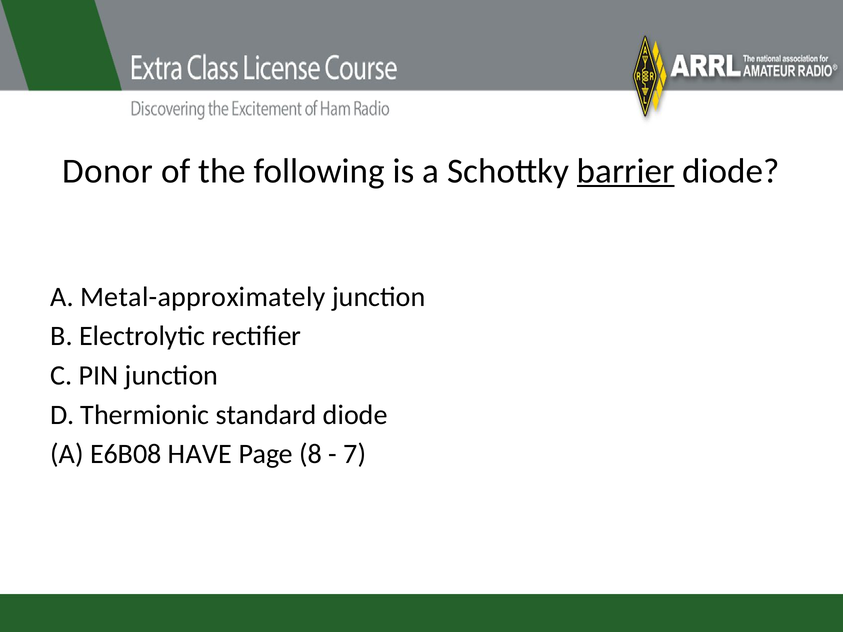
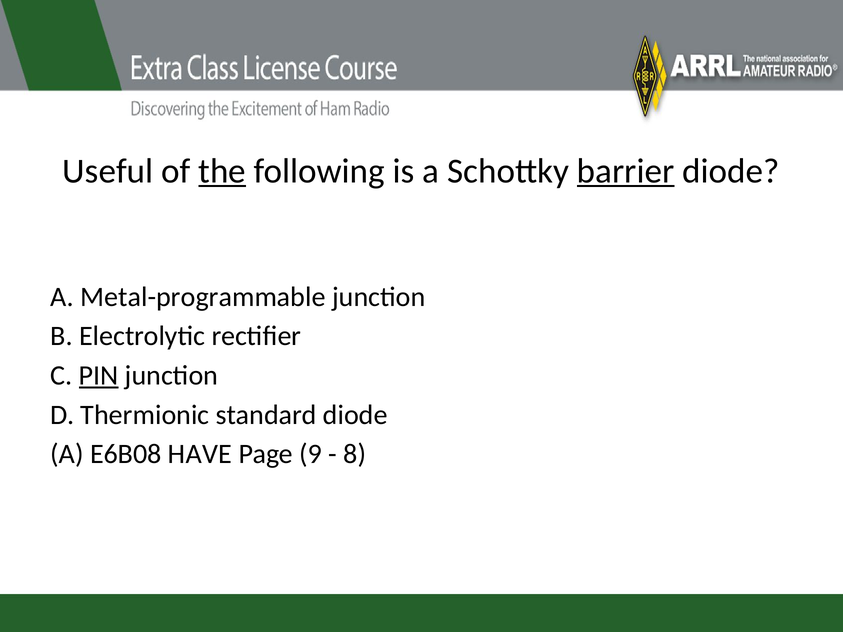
Donor: Donor -> Useful (108, 171)
the underline: none -> present (222, 171)
Metal-approximately: Metal-approximately -> Metal-programmable (203, 297)
PIN underline: none -> present (99, 376)
8: 8 -> 9 (311, 454)
7: 7 -> 8 (355, 454)
